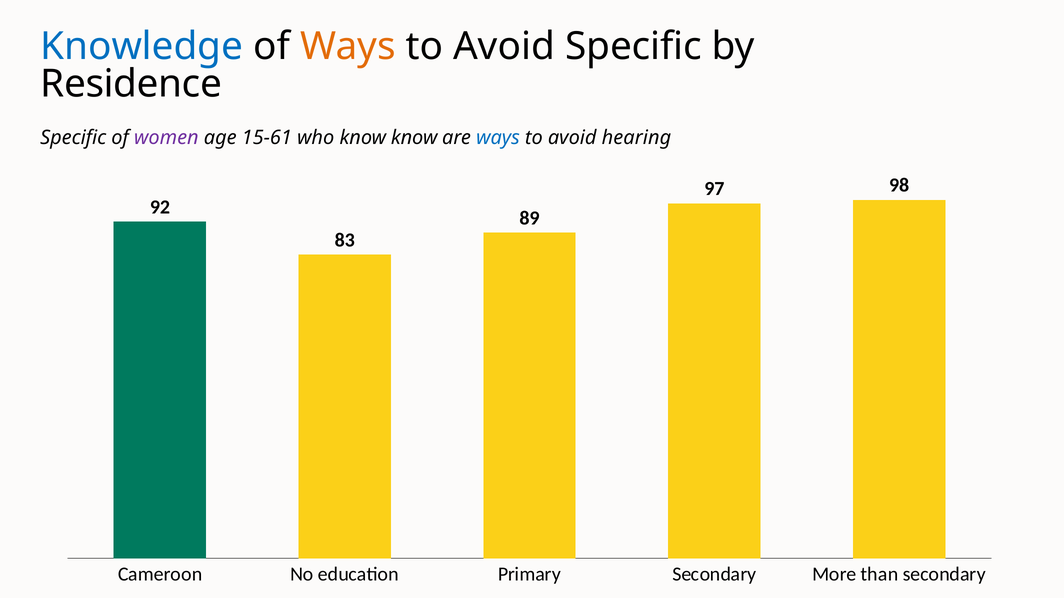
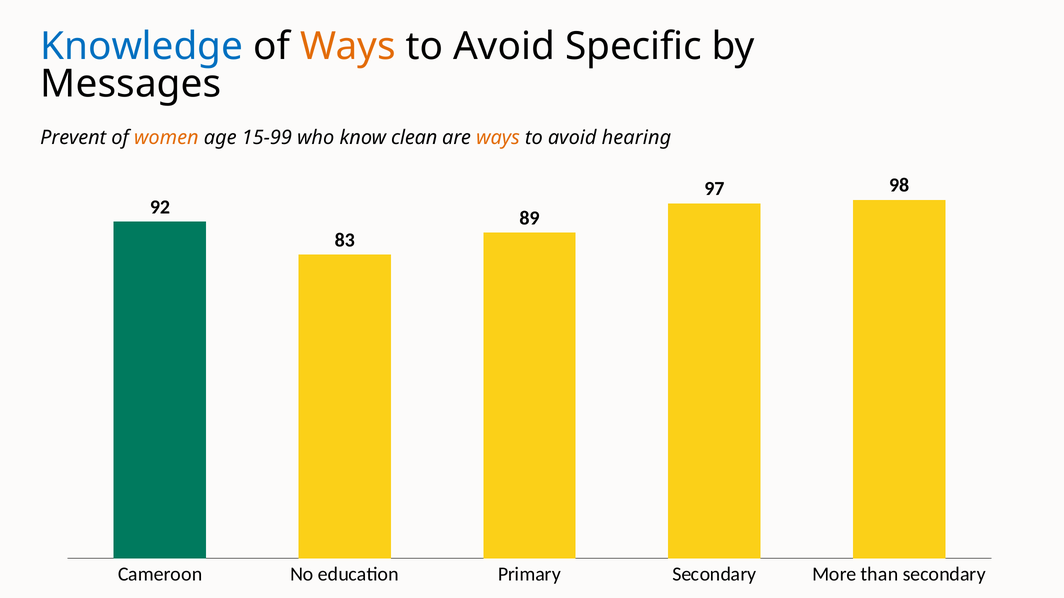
Residence: Residence -> Messages (131, 84)
Specific: Specific -> Prevent (73, 138)
women colour: purple -> orange (166, 138)
15-61: 15-61 -> 15-99 (267, 138)
know know: know -> clean (414, 138)
ways colour: blue -> orange (498, 138)
